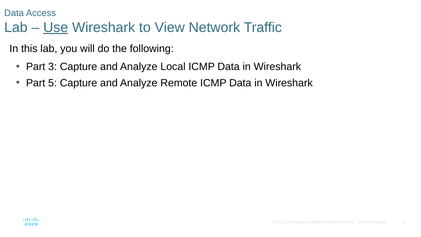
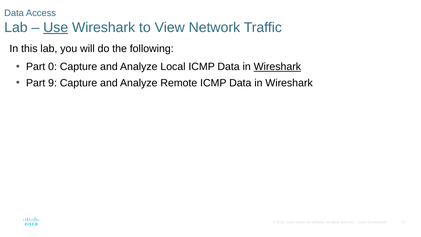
3: 3 -> 0 (53, 67)
Wireshark underline: none -> present (277, 67)
5: 5 -> 9 (53, 83)
